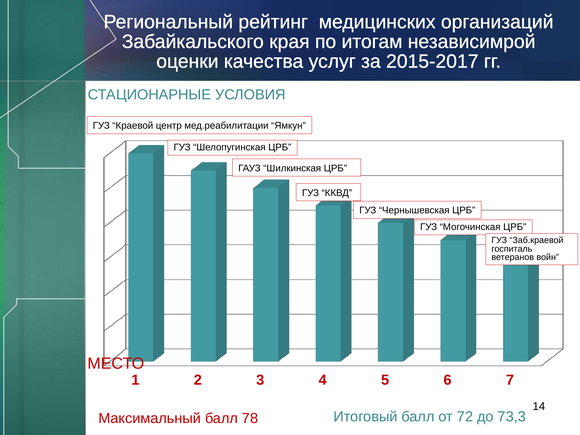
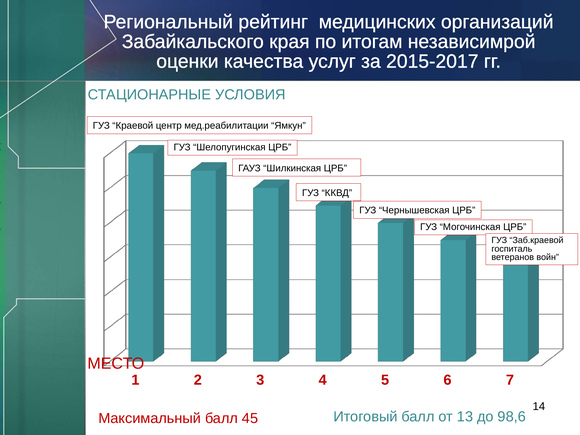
72: 72 -> 13 (465, 417)
73,3: 73,3 -> 98,6 (512, 417)
78: 78 -> 45 (250, 419)
